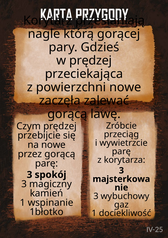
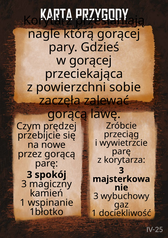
w prędzej: prędzej -> gorącej (90, 61)
powierzchni nowe: nowe -> sobie (125, 87)
